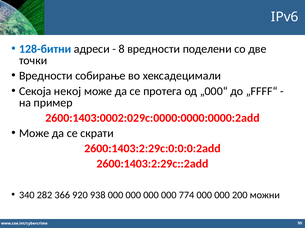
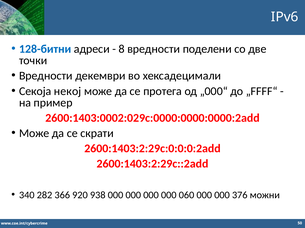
собирање: собирање -> декември (100, 76)
774: 774 -> 060 (187, 196)
200: 200 -> 376 (240, 196)
